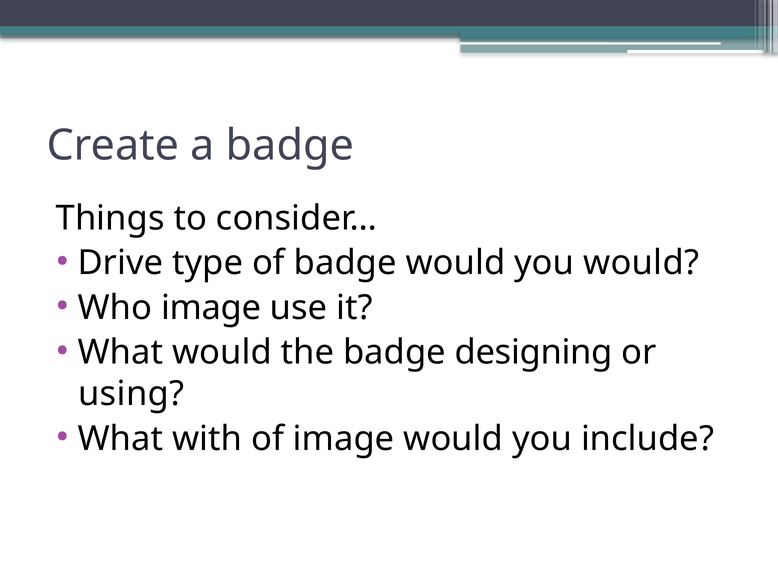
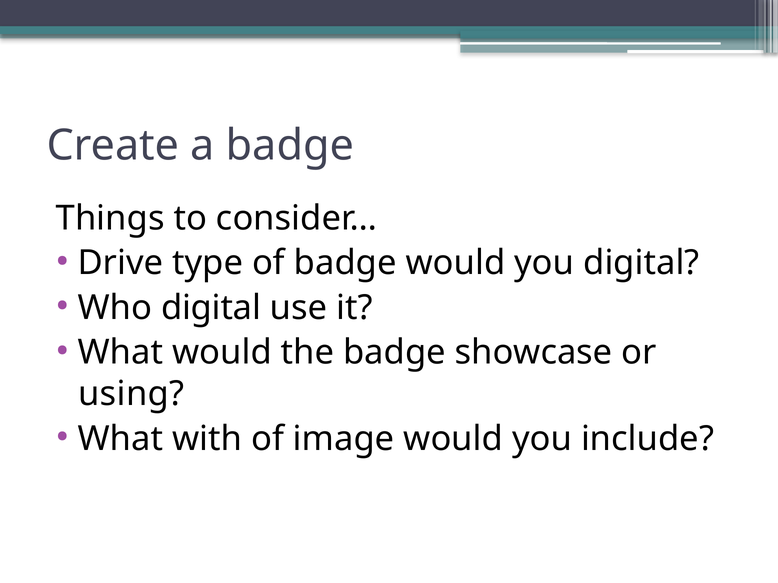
you would: would -> digital (641, 263)
Who image: image -> digital (211, 308)
designing: designing -> showcase (534, 353)
